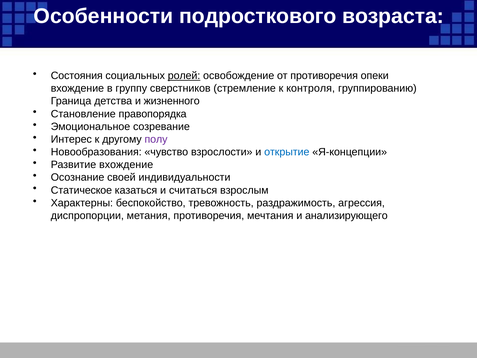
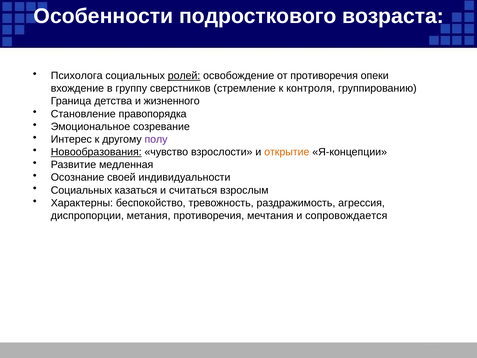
Состояния: Состояния -> Психолога (77, 76)
Новообразования underline: none -> present (96, 152)
открытие colour: blue -> orange (287, 152)
Развитие вхождение: вхождение -> медленная (126, 165)
Статическое: Статическое -> Социальных (81, 190)
анализирующего: анализирующего -> сопровождается (346, 216)
